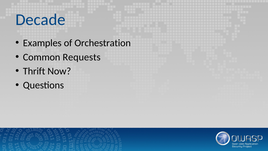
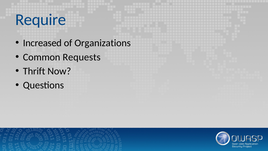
Decade: Decade -> Require (41, 20)
Examples: Examples -> Increased (42, 43)
Orchestration: Orchestration -> Organizations (103, 43)
